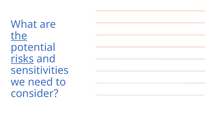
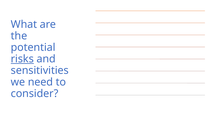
the underline: present -> none (19, 36)
